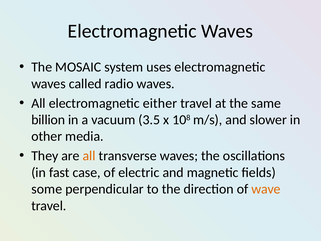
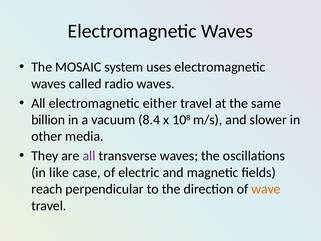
3.5: 3.5 -> 8.4 (149, 120)
all colour: orange -> purple (89, 156)
fast: fast -> like (59, 172)
some: some -> reach (47, 189)
